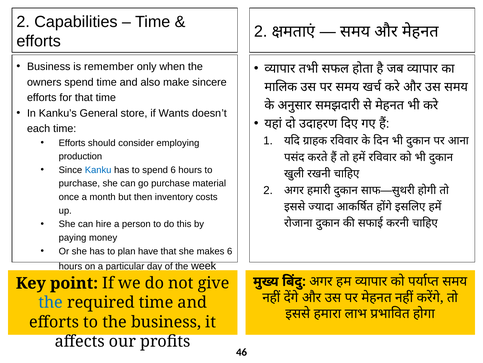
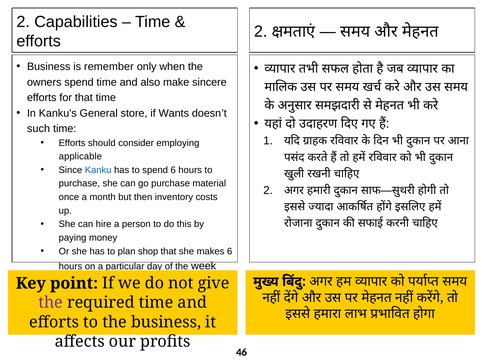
each: each -> such (39, 128)
production: production -> applicable (80, 156)
have: have -> shop (148, 251)
the colour: blue -> purple (51, 302)
